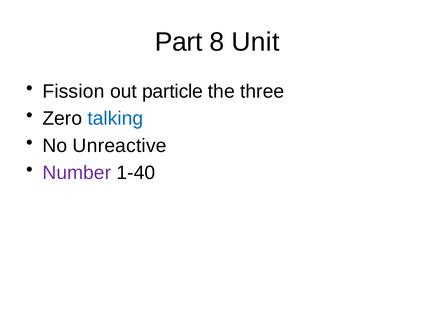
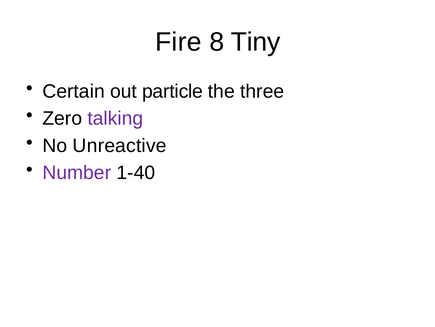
Part: Part -> Fire (178, 42)
Unit: Unit -> Tiny (256, 42)
Fission: Fission -> Certain (74, 91)
talking colour: blue -> purple (115, 118)
